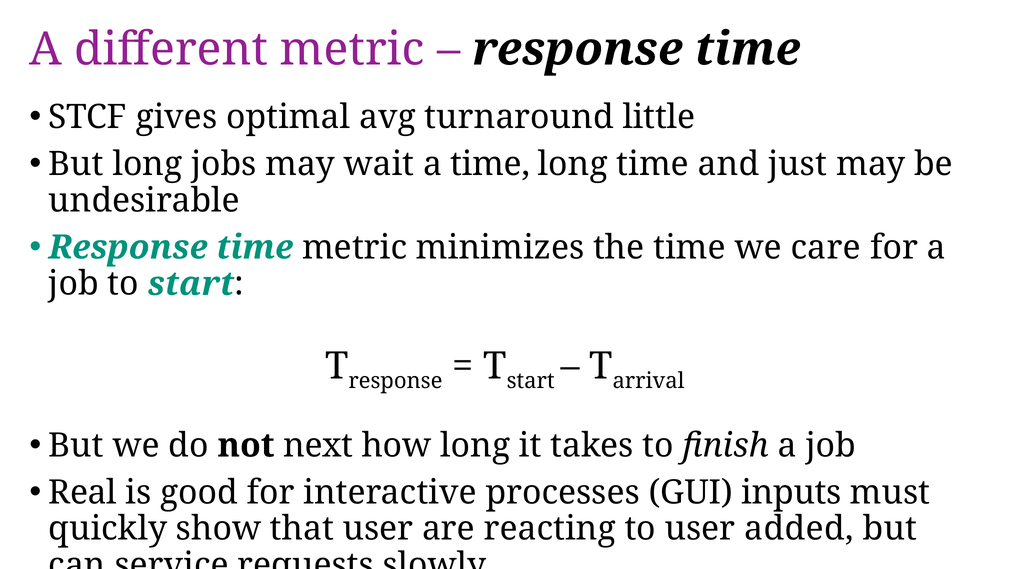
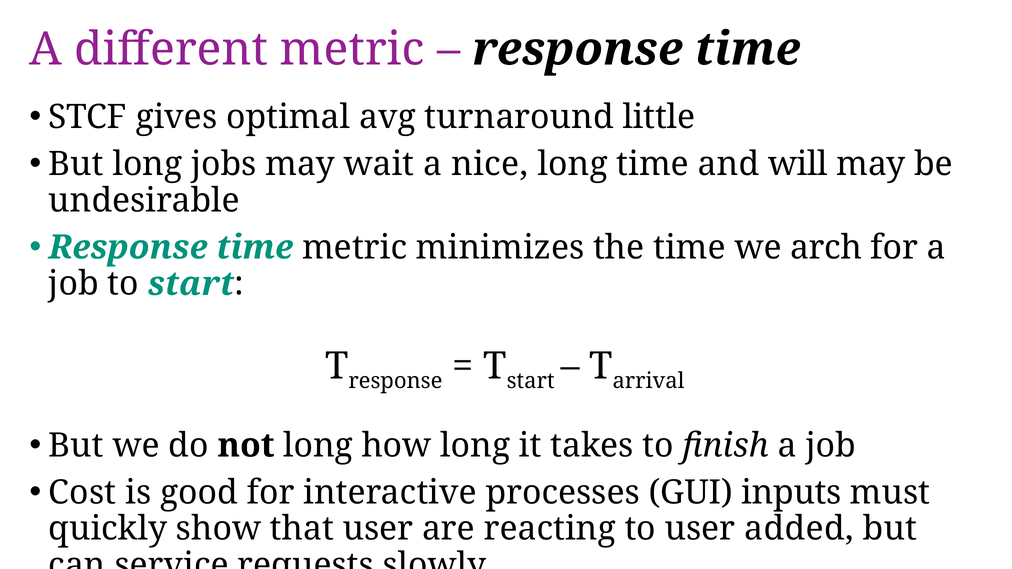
a time: time -> nice (490, 164)
just: just -> will (798, 164)
care: care -> arch (826, 247)
not next: next -> long (318, 446)
Real: Real -> Cost (82, 493)
